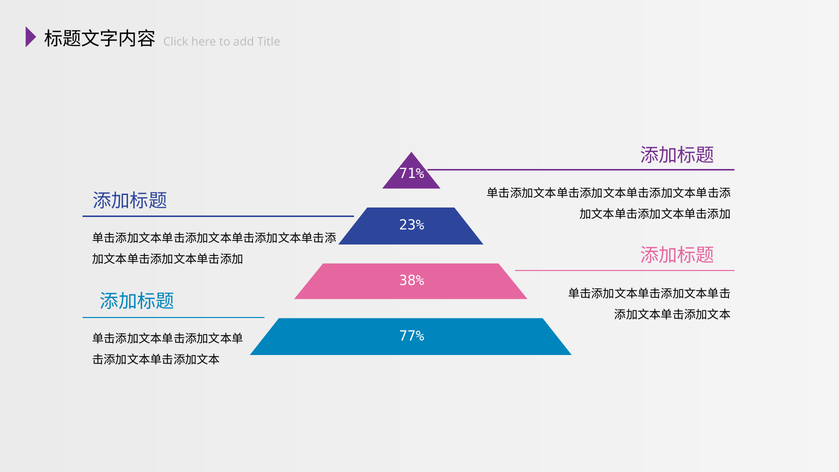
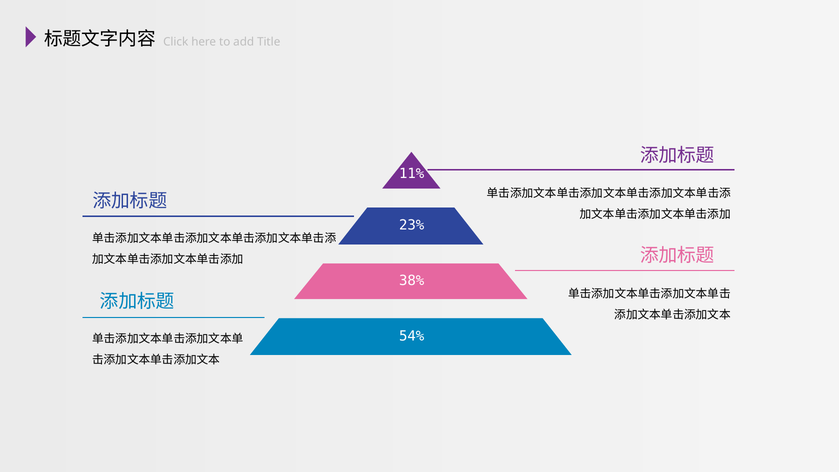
71%: 71% -> 11% (412, 174)
77%: 77% -> 54% (412, 336)
